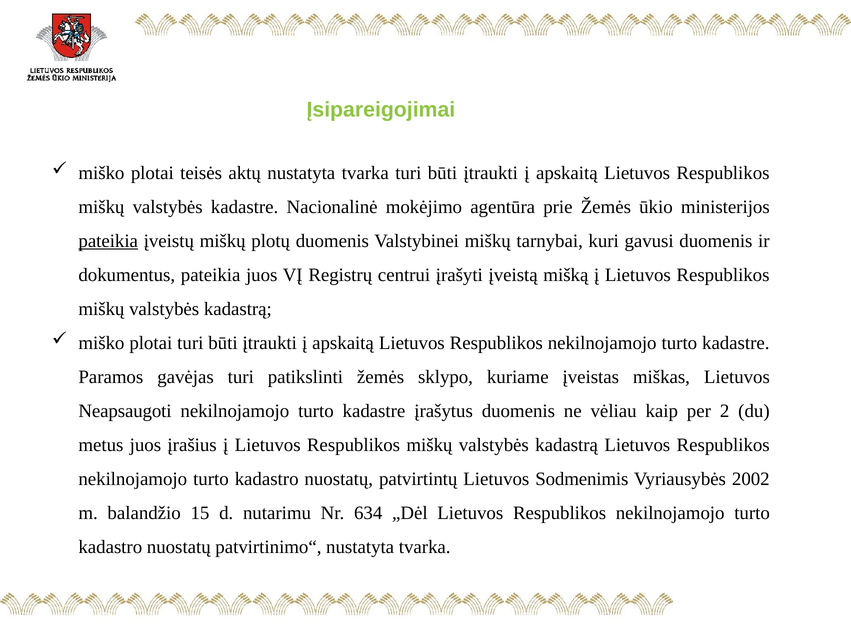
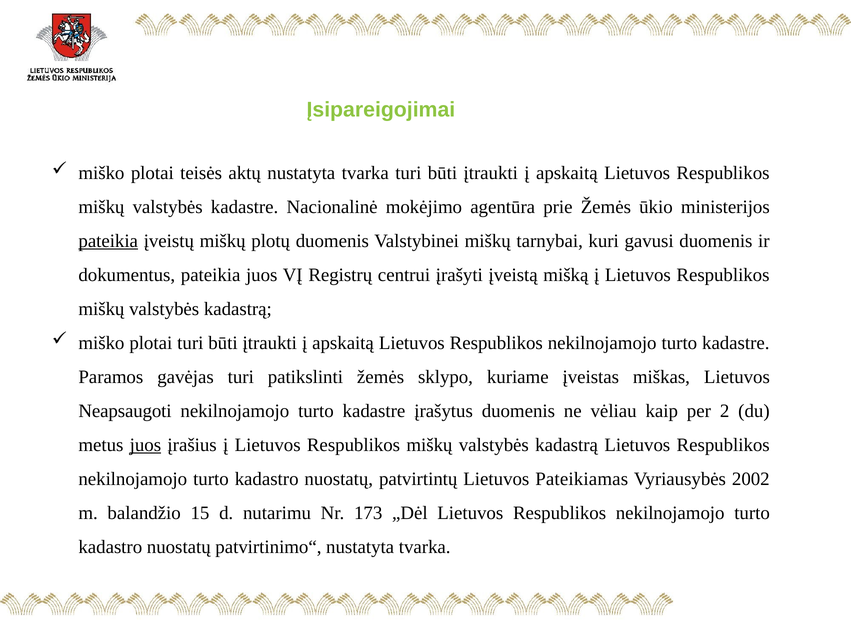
juos underline: none -> present (145, 445)
Sodmenimis: Sodmenimis -> Pateikiamas (582, 479)
634: 634 -> 173 (368, 513)
